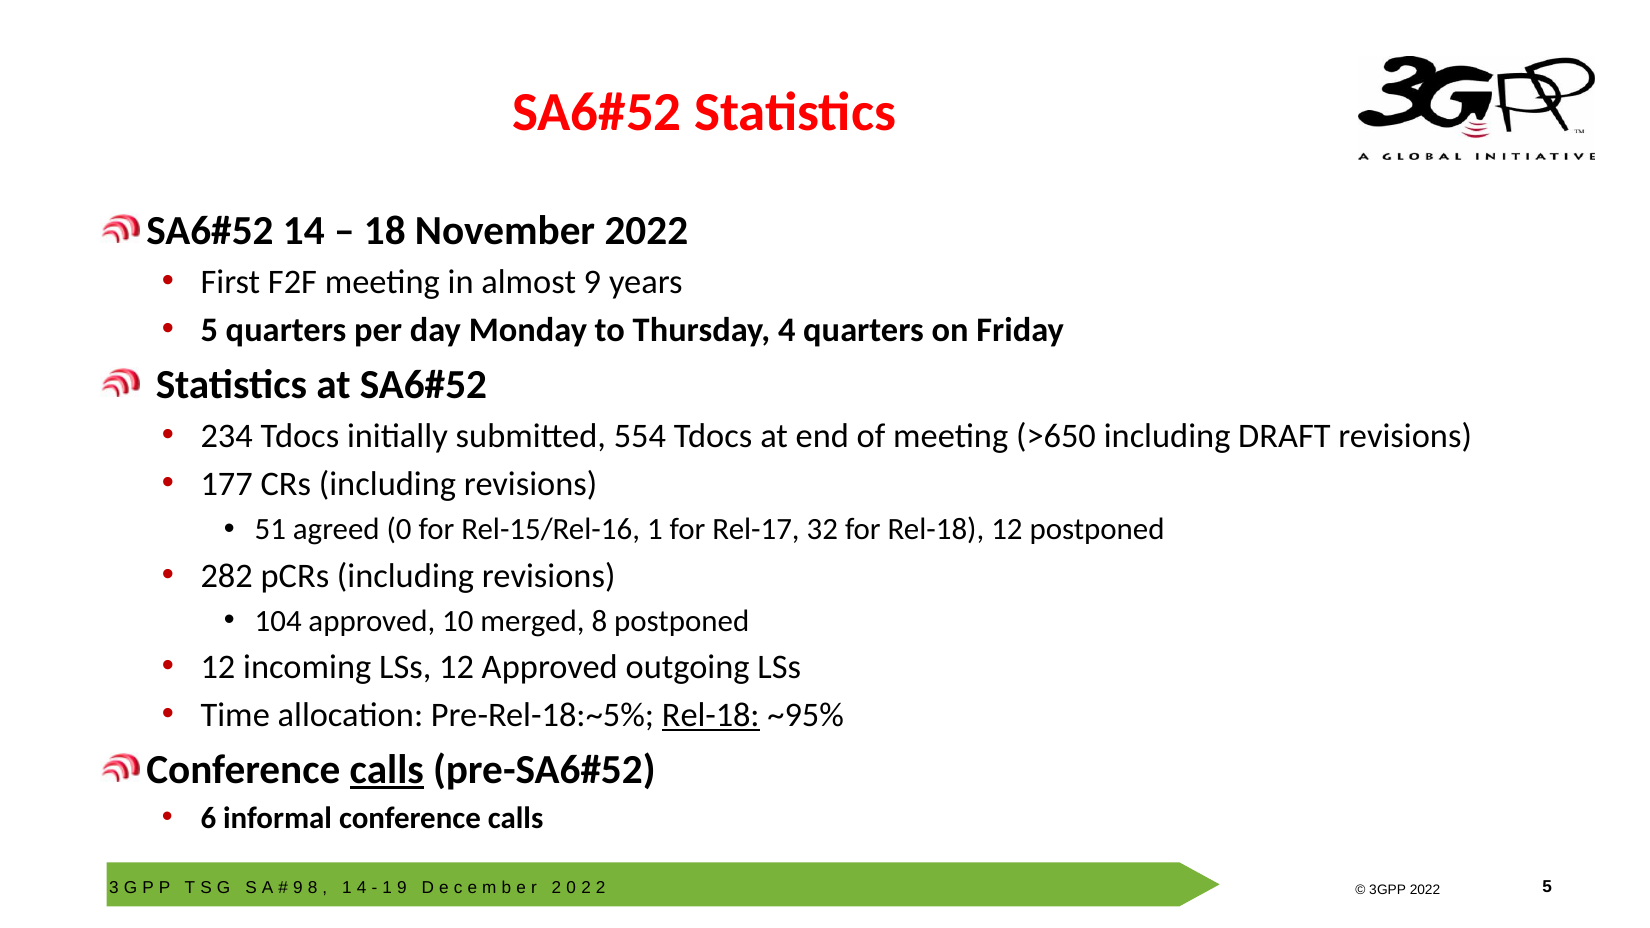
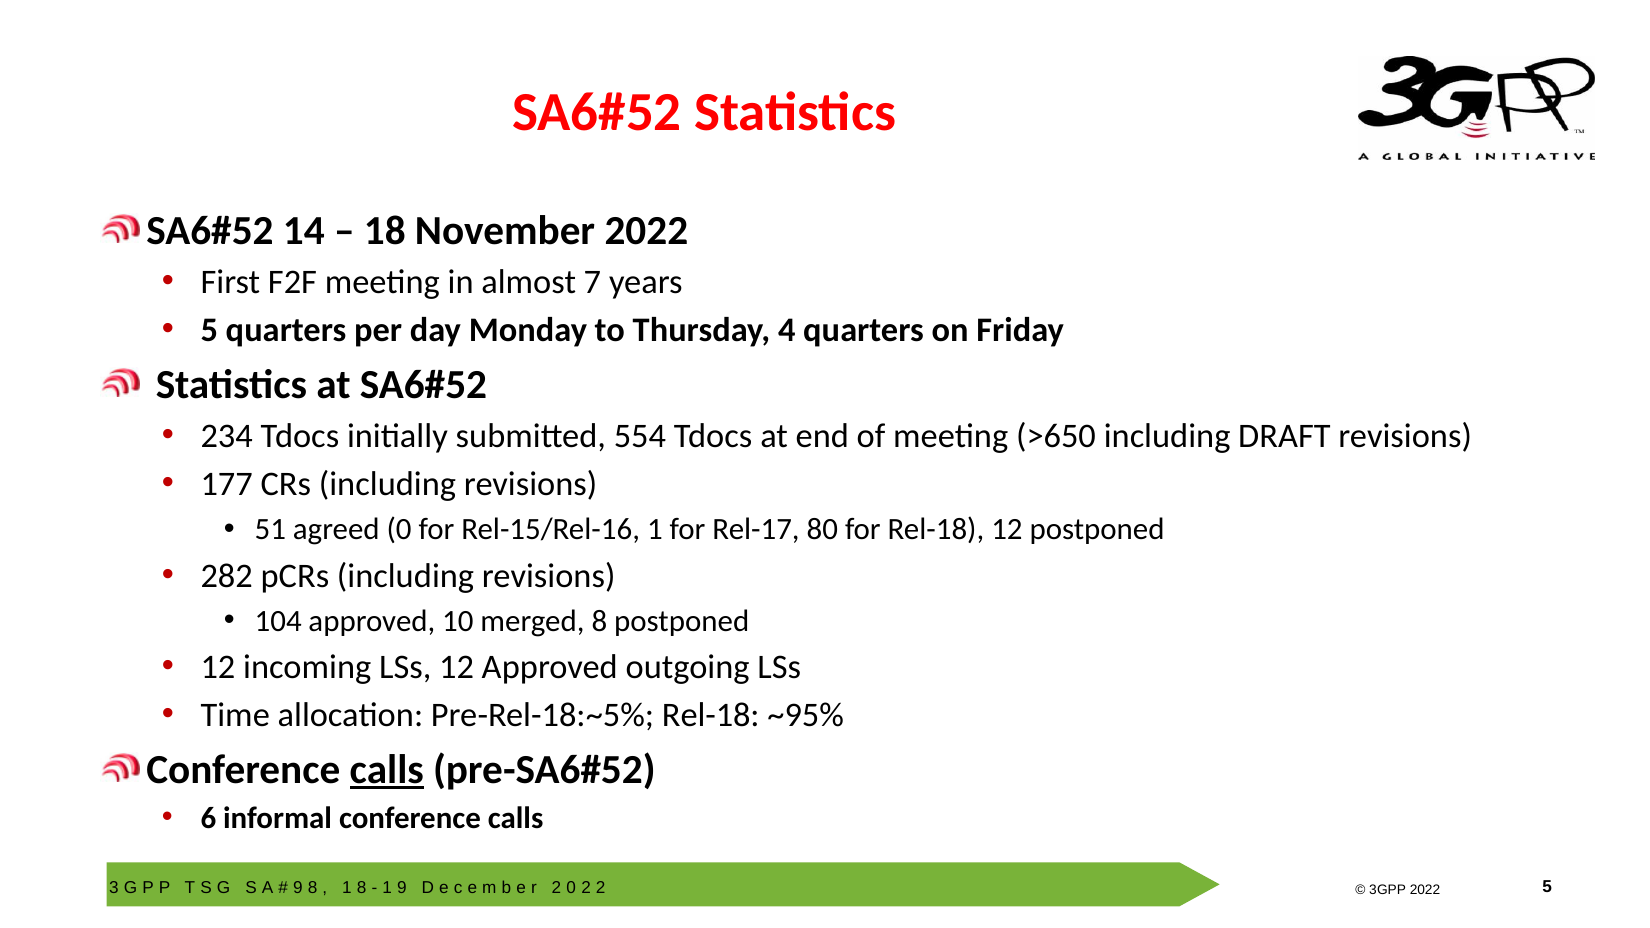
almost 9: 9 -> 7 (592, 282)
32: 32 -> 80 (822, 530)
Rel-18 underline: present -> none (711, 716)
1 4: 4 -> 8 (362, 888)
